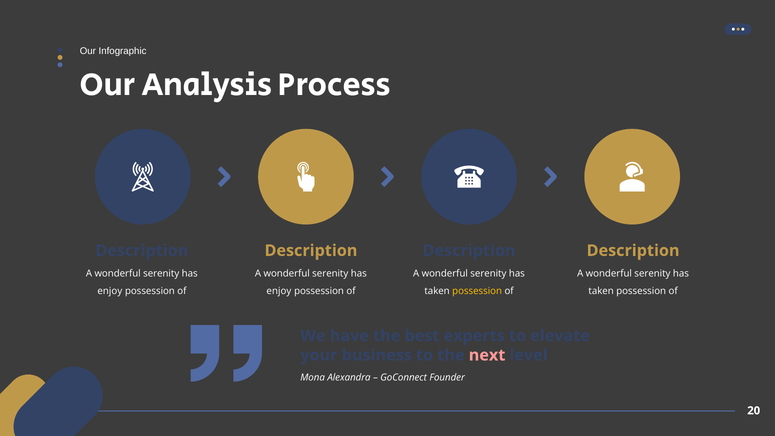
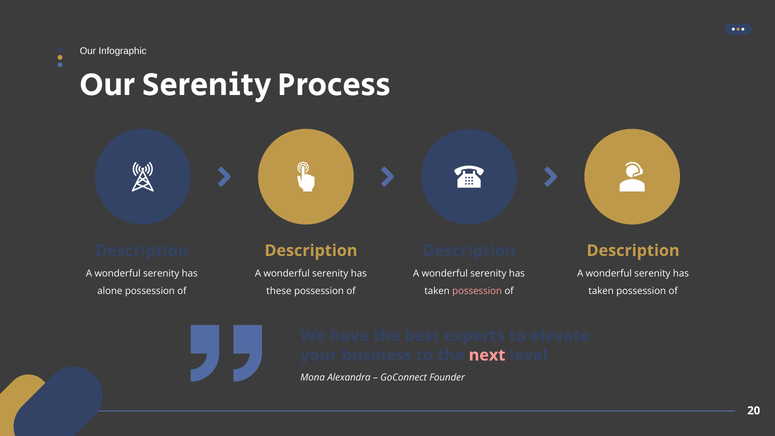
Our Analysis: Analysis -> Serenity (207, 84)
enjoy: enjoy -> alone (110, 291)
enjoy: enjoy -> these (279, 291)
possession colour: yellow -> pink (477, 291)
